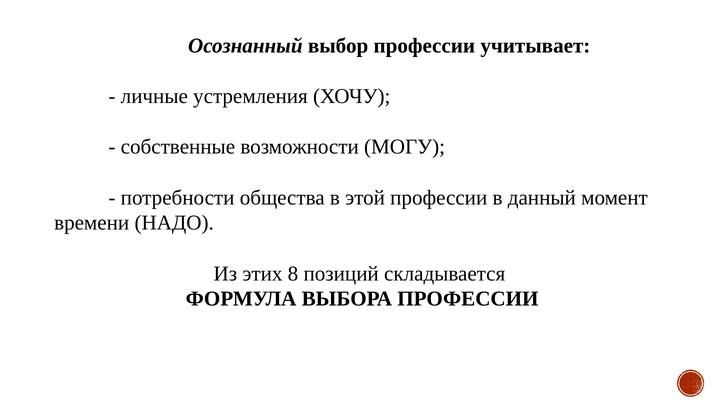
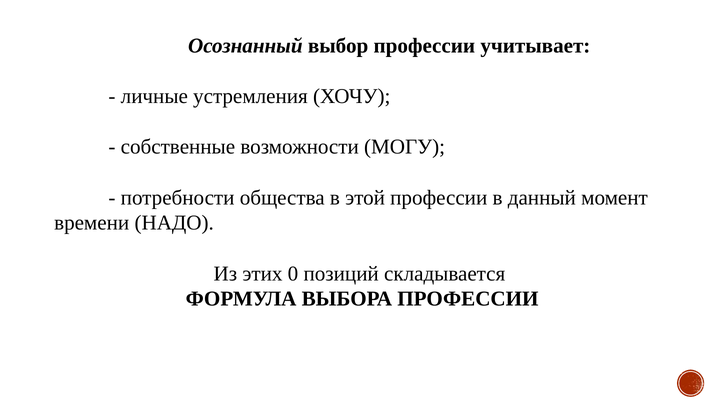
8: 8 -> 0 (293, 274)
